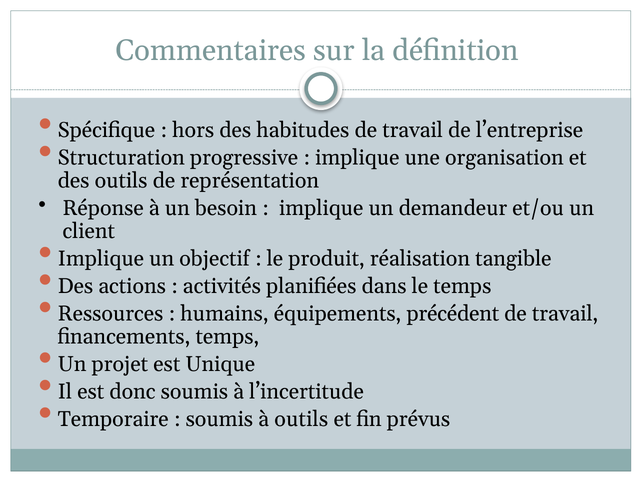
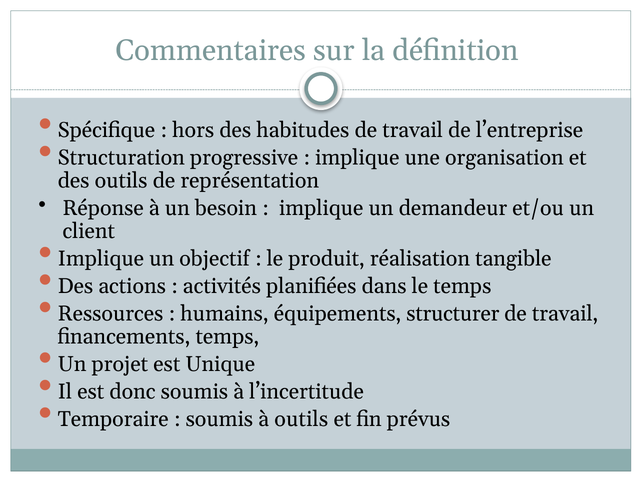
précédent: précédent -> structurer (453, 313)
